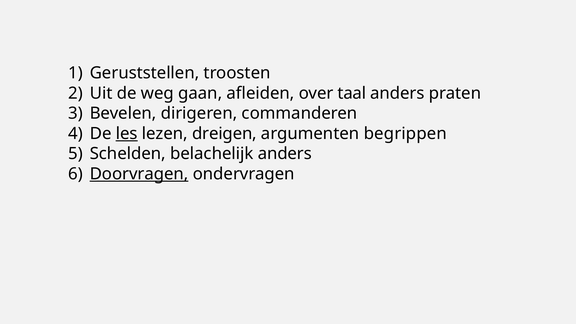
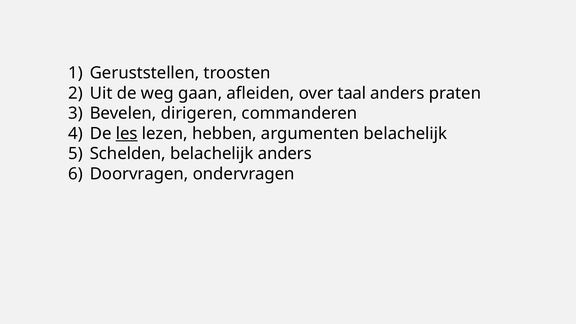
dreigen: dreigen -> hebben (224, 133)
argumenten begrippen: begrippen -> belachelijk (405, 133)
Doorvragen underline: present -> none (139, 174)
